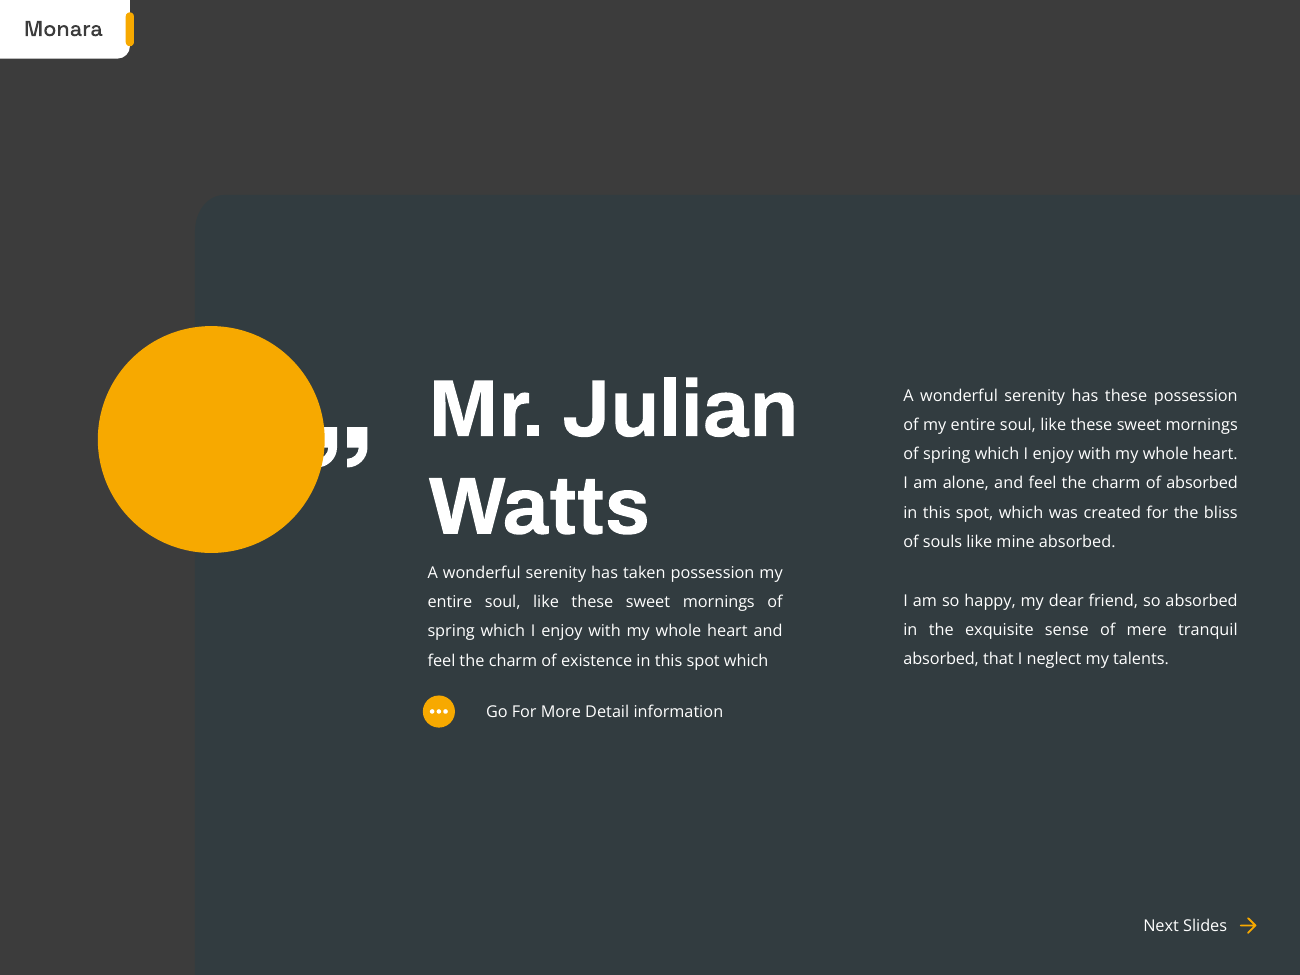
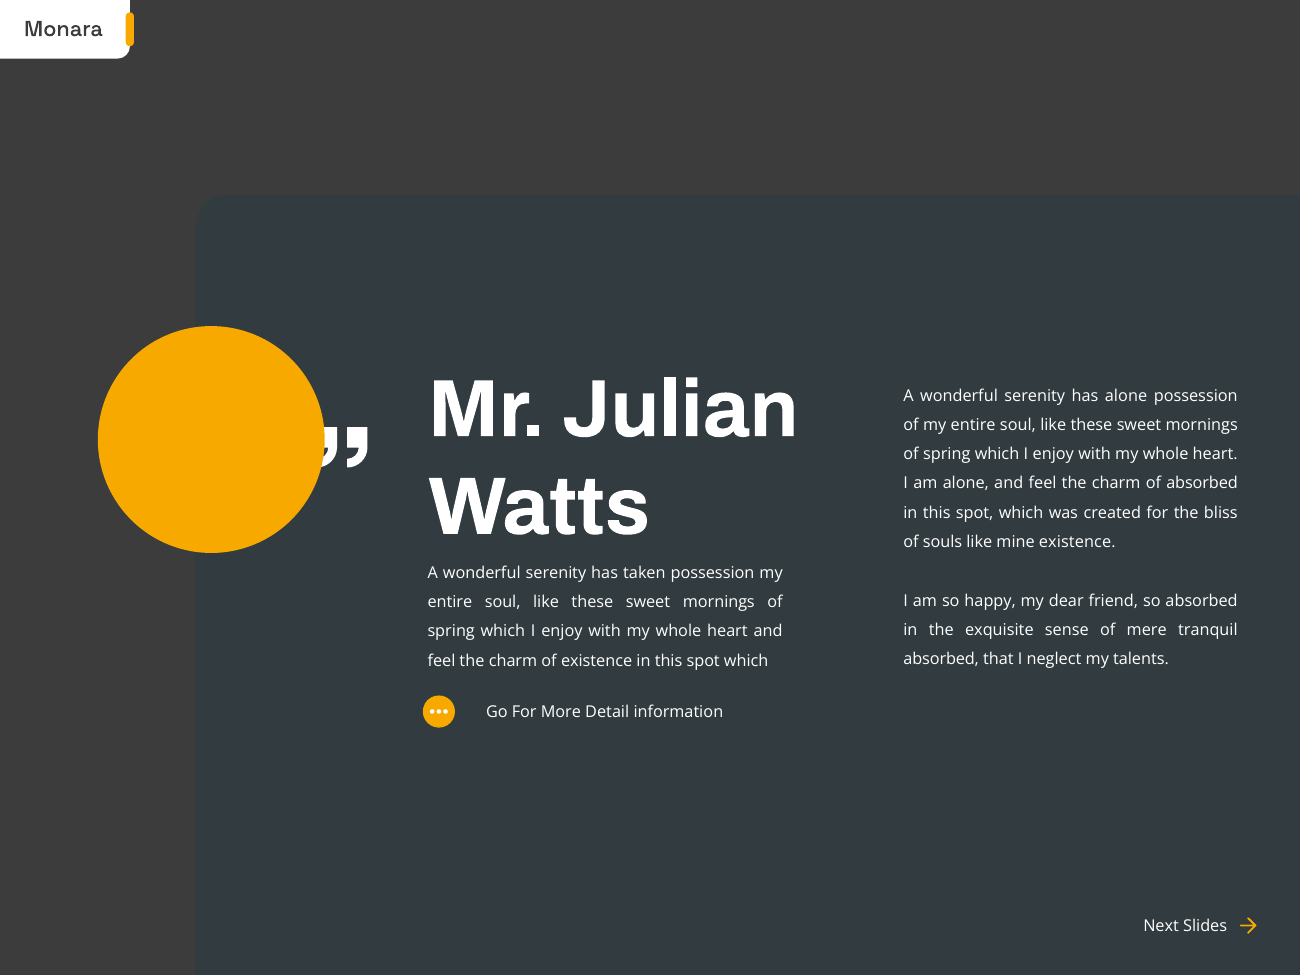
has these: these -> alone (1126, 396)
mine absorbed: absorbed -> existence (1077, 542)
